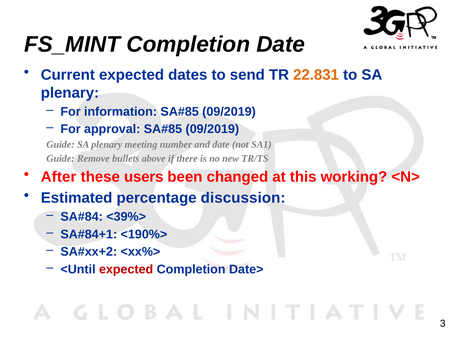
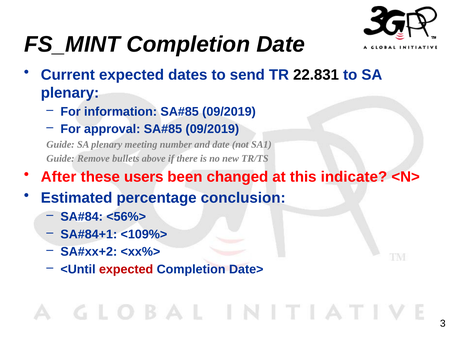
22.831 colour: orange -> black (316, 75)
working: working -> indicate (354, 177)
discussion: discussion -> conclusion (243, 198)
<39%>: <39%> -> <56%> (126, 216)
<190%>: <190%> -> <109%> (144, 234)
